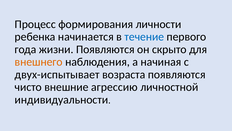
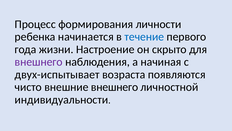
жизни Появляются: Появляются -> Настроение (105, 49)
внешнего colour: orange -> purple (39, 62)
внешние агрессию: агрессию -> внешнего (115, 87)
